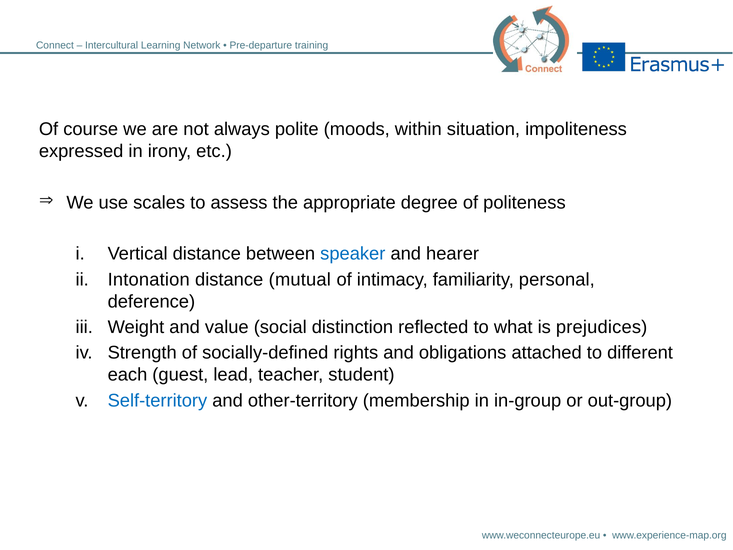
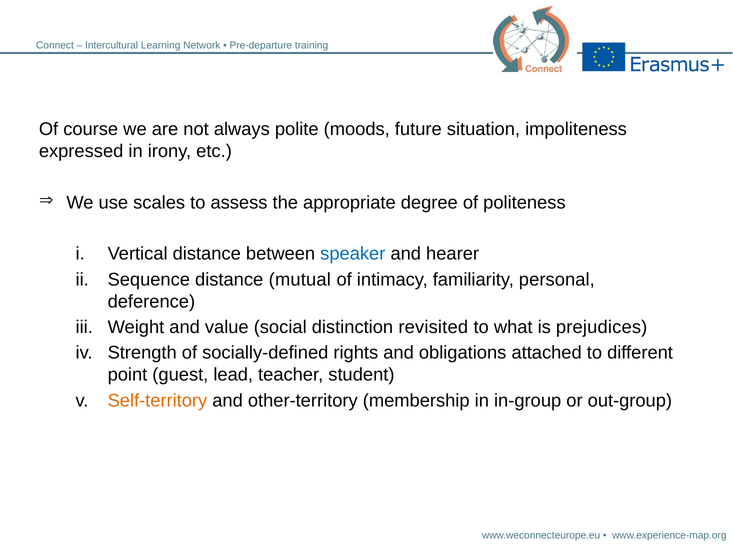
within: within -> future (418, 129)
Intonation: Intonation -> Sequence (149, 279)
reflected: reflected -> revisited (433, 327)
each: each -> point (127, 375)
Self-territory colour: blue -> orange (157, 400)
